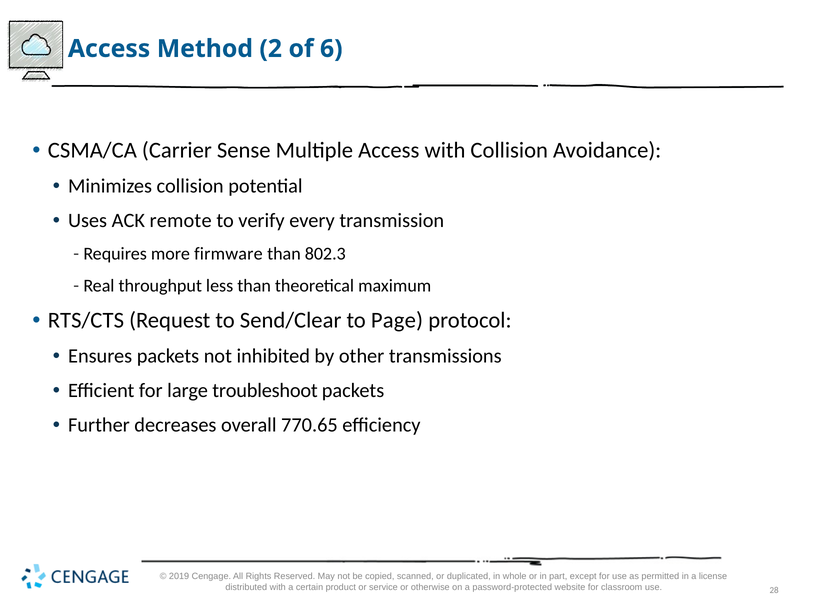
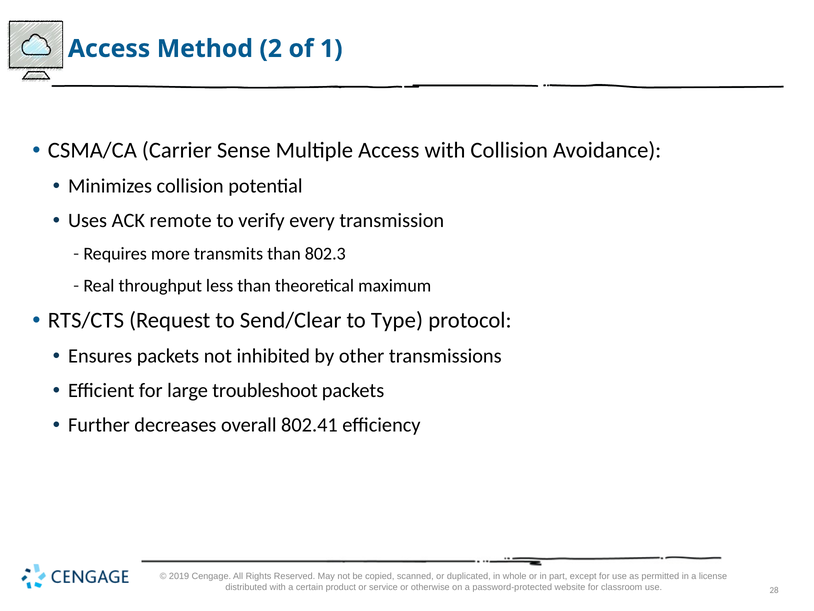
6: 6 -> 1 (331, 49)
firmware: firmware -> transmits (229, 254)
Page: Page -> Type (397, 320)
770.65: 770.65 -> 802.41 (309, 425)
